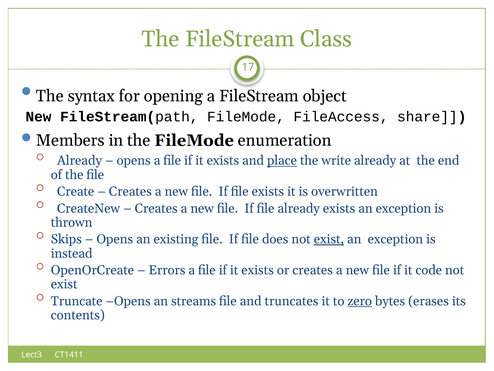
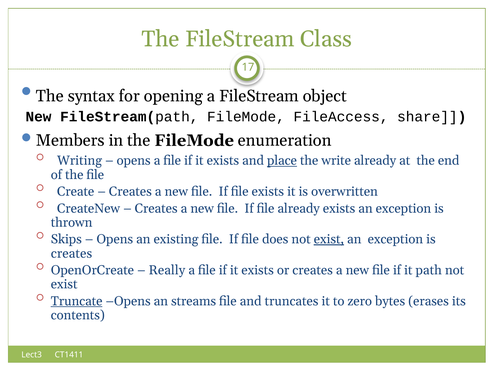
Already: Already -> Writing (80, 160)
instead: instead -> creates (72, 253)
Errors: Errors -> Really (167, 270)
code: code -> path (429, 270)
Truncate underline: none -> present (77, 301)
zero underline: present -> none (360, 301)
